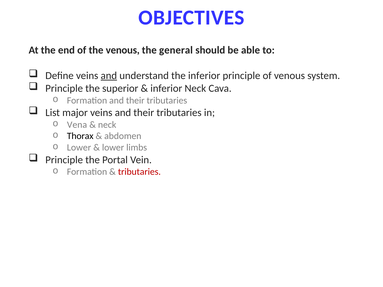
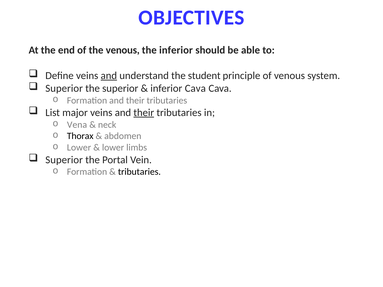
the general: general -> inferior (176, 50)
the inferior: inferior -> student (204, 76)
Principle: Principle -> Superior (64, 88)
inferior Neck: Neck -> Cava (195, 88)
their underline: none -> present (144, 113)
Principle: Principle -> Superior (64, 160)
tributaries colour: red -> black (139, 172)
